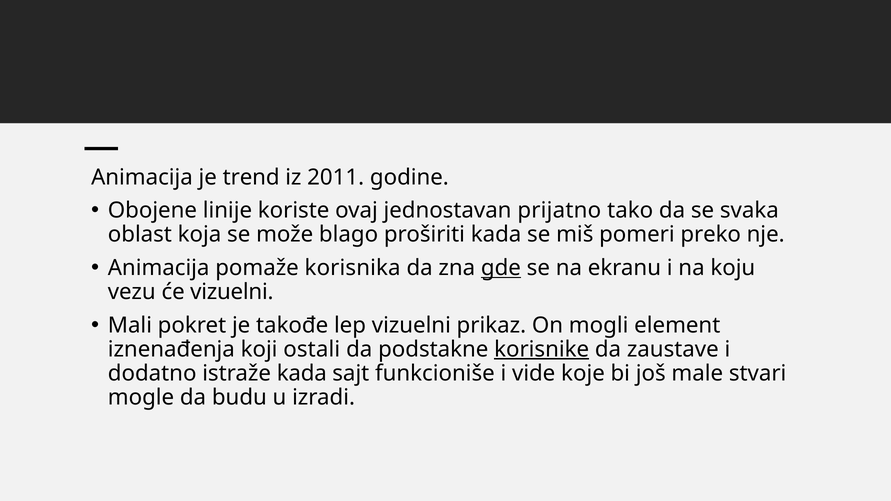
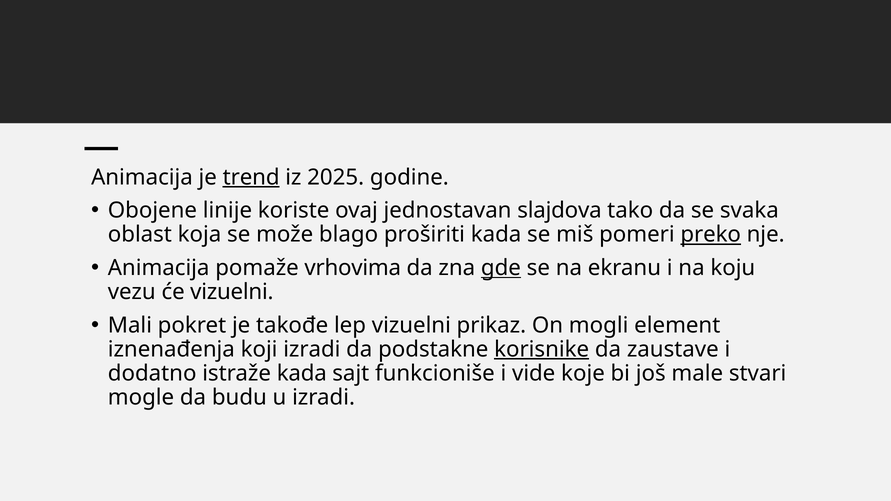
trend underline: none -> present (251, 177)
2011: 2011 -> 2025 (336, 177)
prijatno: prijatno -> slajdova (559, 211)
preko underline: none -> present (711, 235)
korisnika: korisnika -> vrhovima (353, 268)
koji ostali: ostali -> izradi (312, 349)
